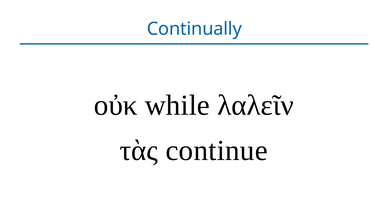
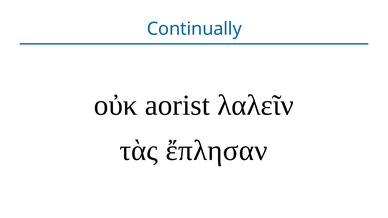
while: while -> aorist (177, 105)
continue: continue -> ἔπλησαν (217, 151)
